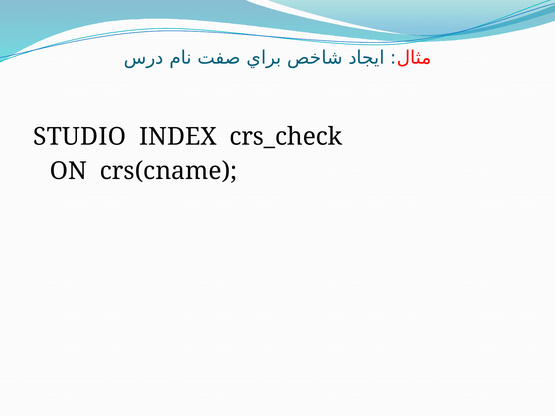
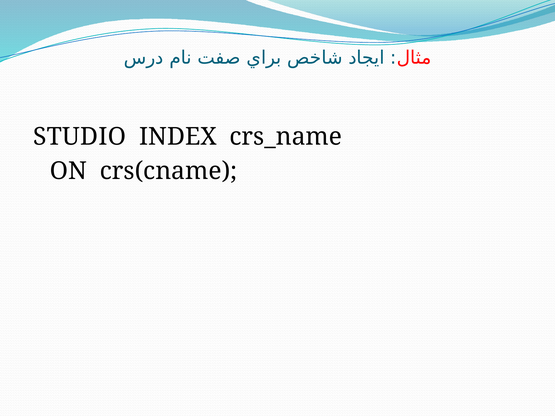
crs_check: crs_check -> crs_name (286, 137)
